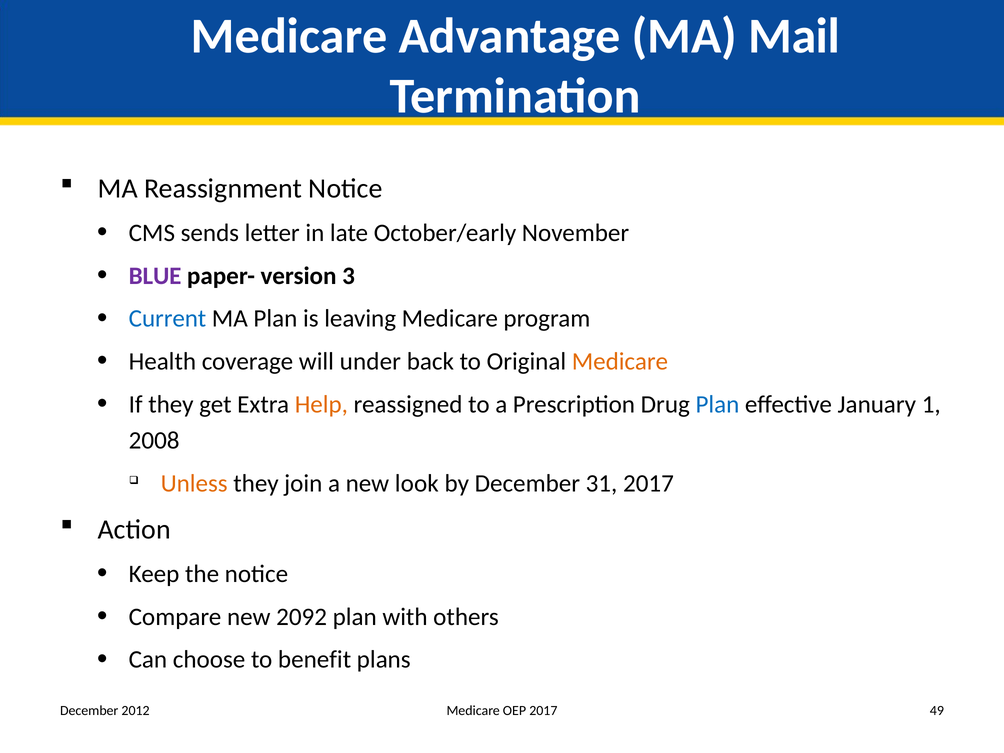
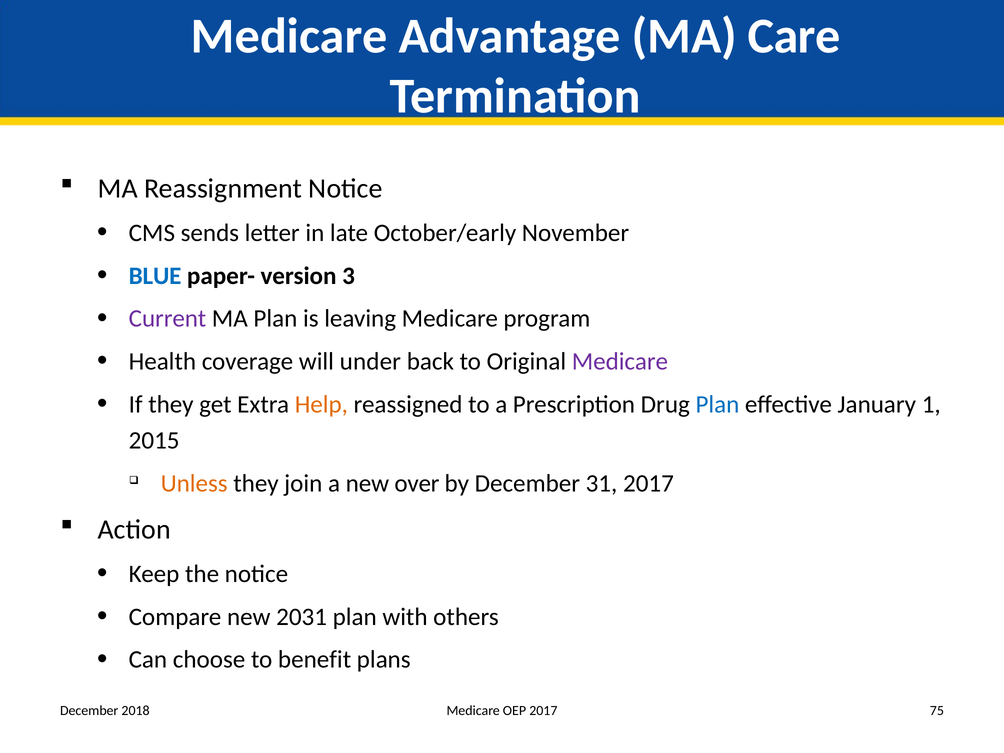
Mail: Mail -> Care (794, 36)
BLUE colour: purple -> blue (155, 276)
Current colour: blue -> purple (167, 319)
Medicare colour: orange -> purple (620, 361)
2008: 2008 -> 2015 (154, 440)
look: look -> over (417, 483)
2092: 2092 -> 2031 (302, 617)
2012: 2012 -> 2018 (136, 710)
49: 49 -> 75 (937, 710)
